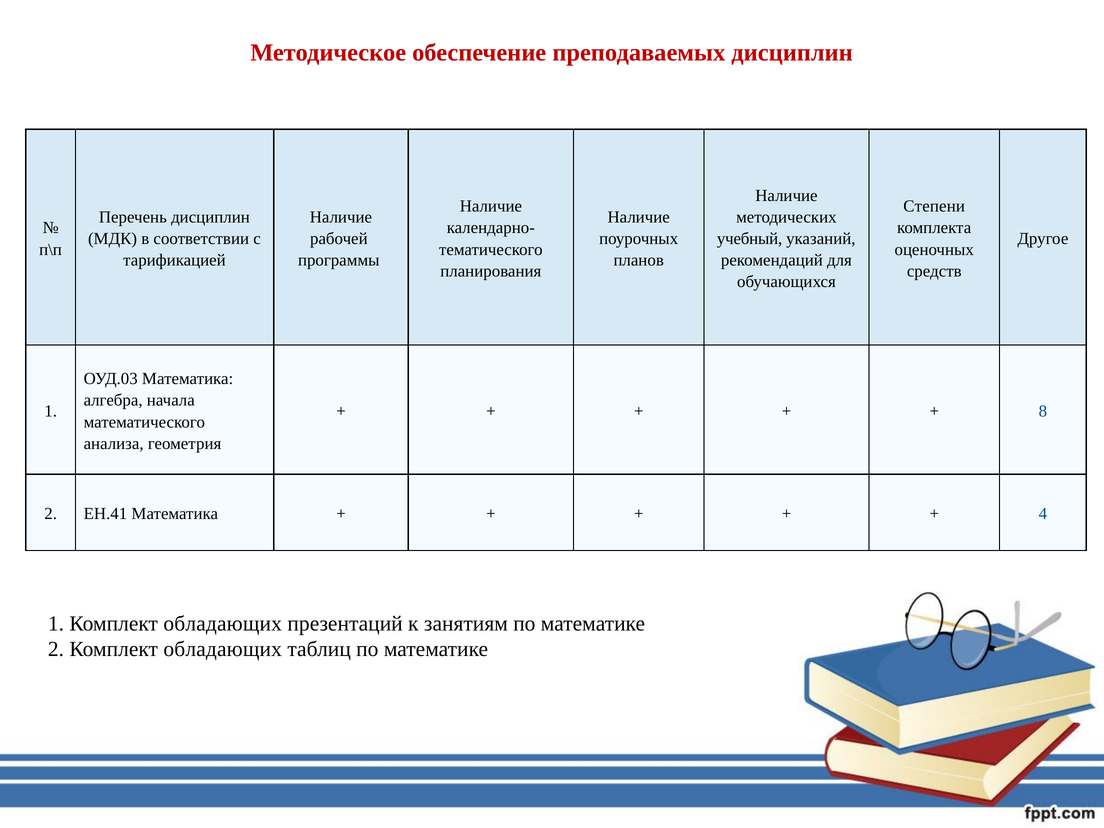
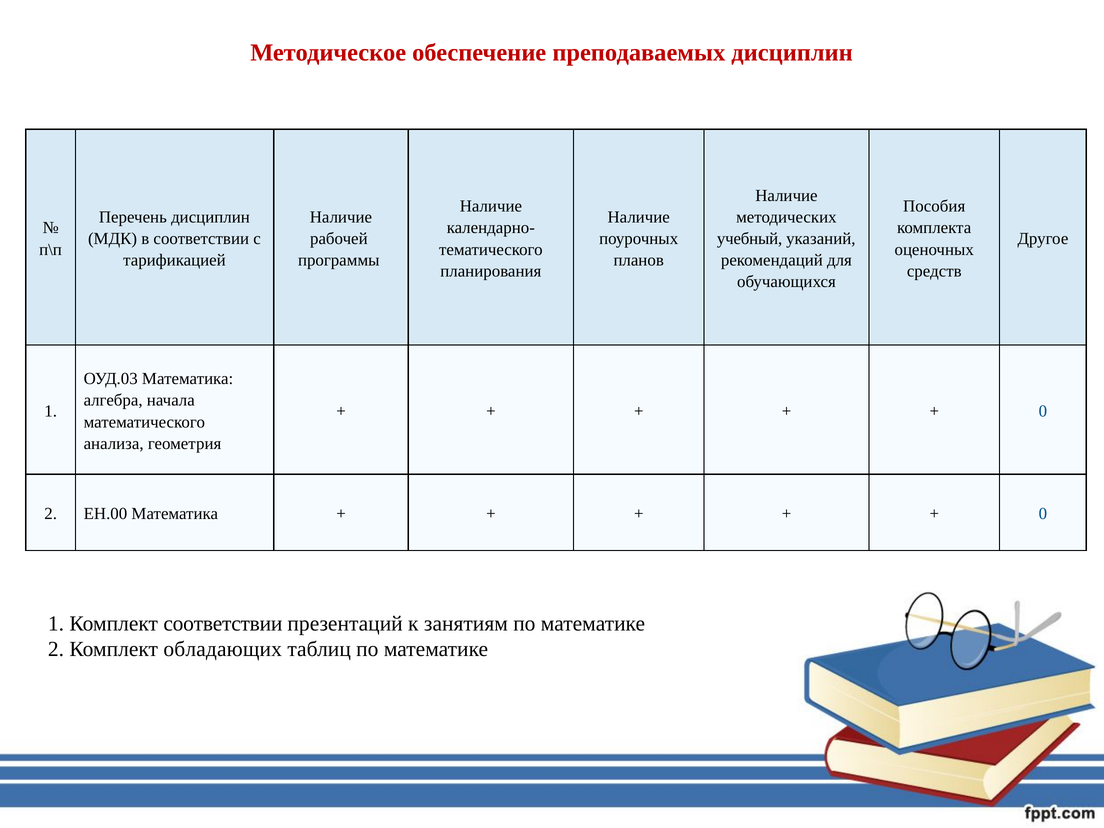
Степени: Степени -> Пособия (934, 206)
8: 8 -> 0 (1043, 411)
ЕН.41: ЕН.41 -> ЕН.00 (105, 514)
4: 4 -> 0 (1043, 514)
1 Комплект обладающих: обладающих -> соответствии (223, 624)
